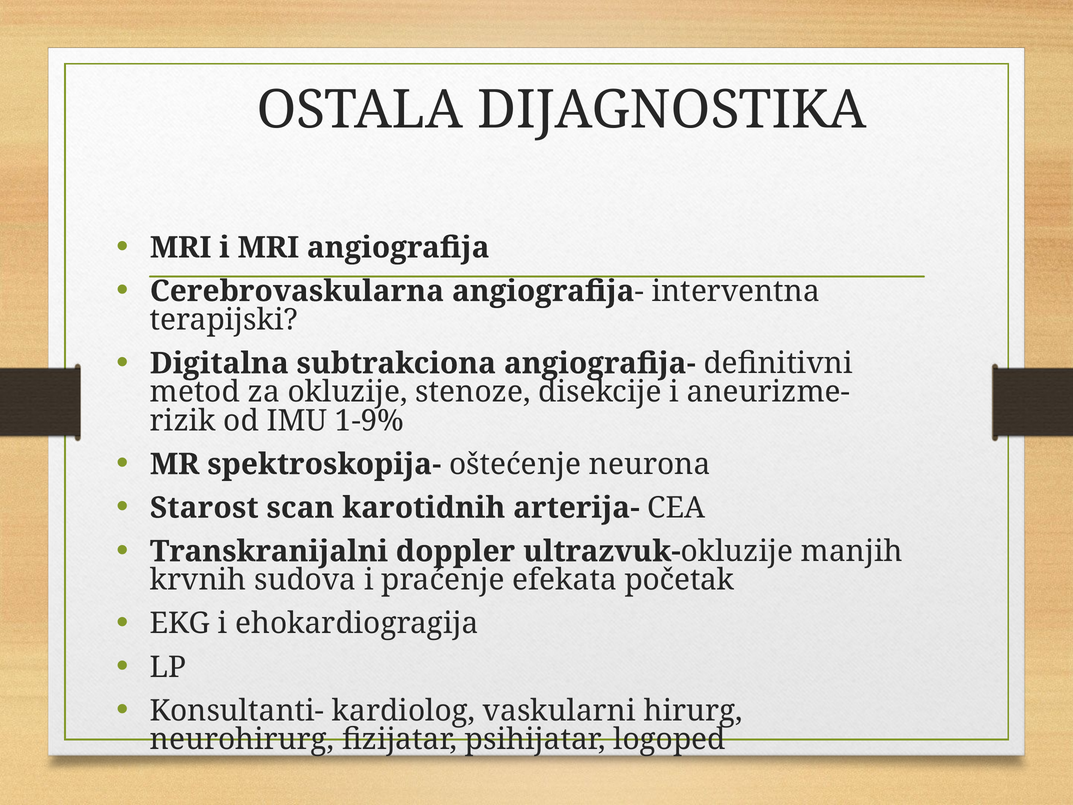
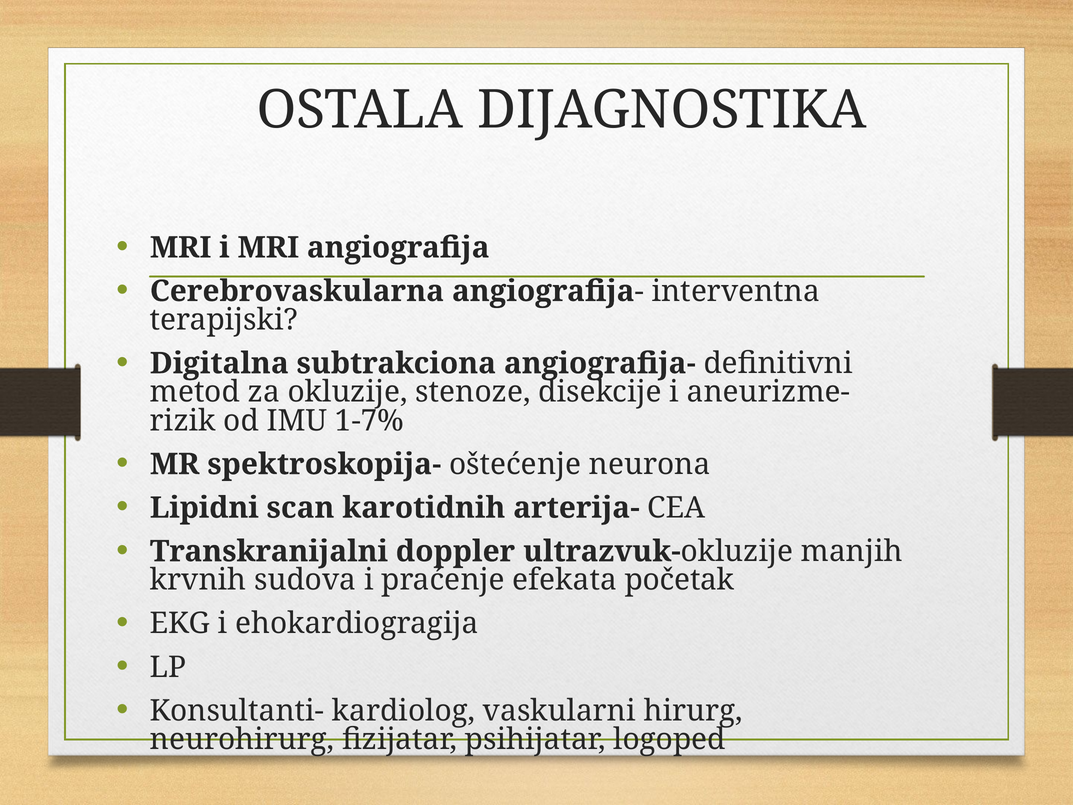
1-9%: 1-9% -> 1-7% (370, 421)
Starost: Starost -> Lipidni (204, 508)
